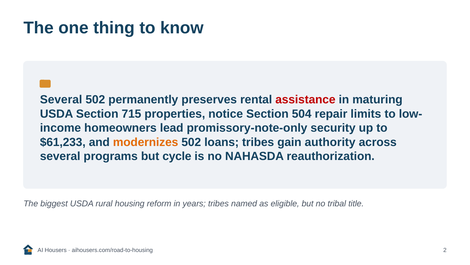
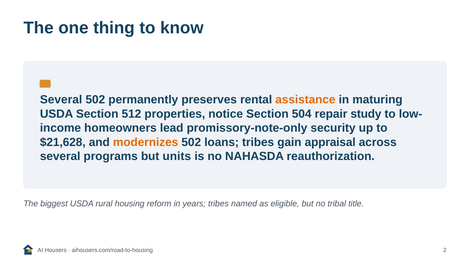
assistance colour: red -> orange (305, 100)
715: 715 -> 512 (131, 114)
limits: limits -> study (366, 114)
$61,233: $61,233 -> $21,628 (63, 142)
authority: authority -> appraisal (330, 142)
cycle: cycle -> units (177, 156)
